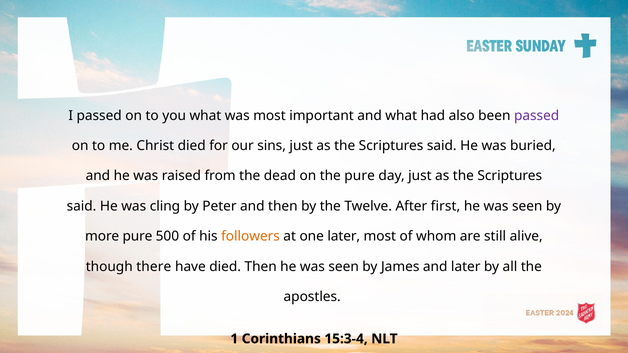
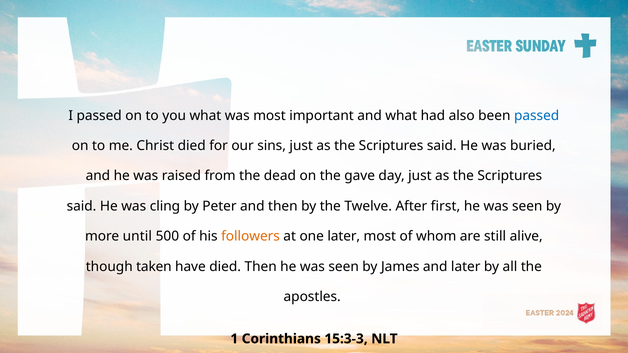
passed colour: purple -> blue (537, 116)
the pure: pure -> gave (360, 176)
more pure: pure -> until (137, 237)
there: there -> taken (154, 267)
15:3-4: 15:3-4 -> 15:3-3 (346, 339)
